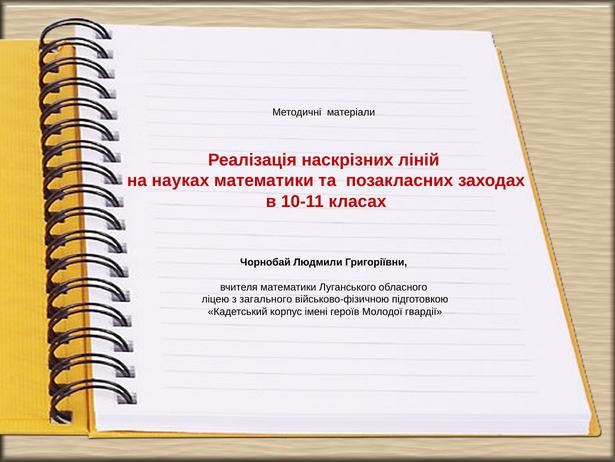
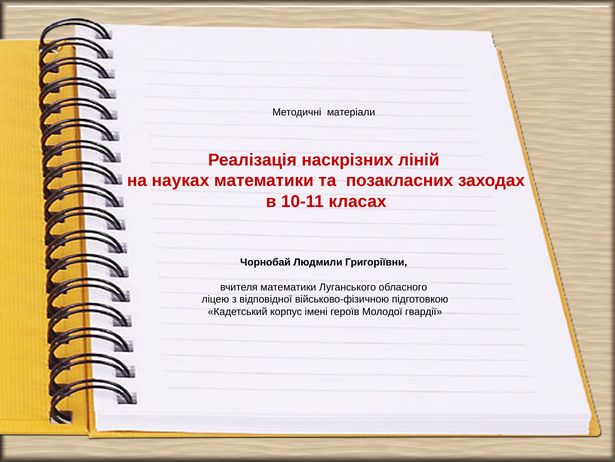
загального: загального -> відповідної (266, 299)
